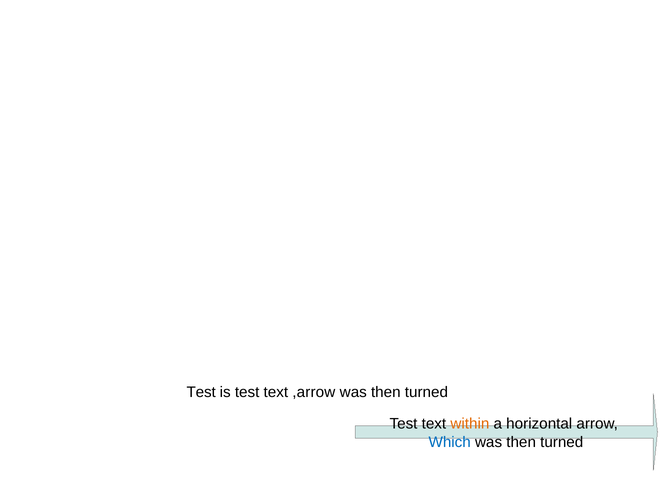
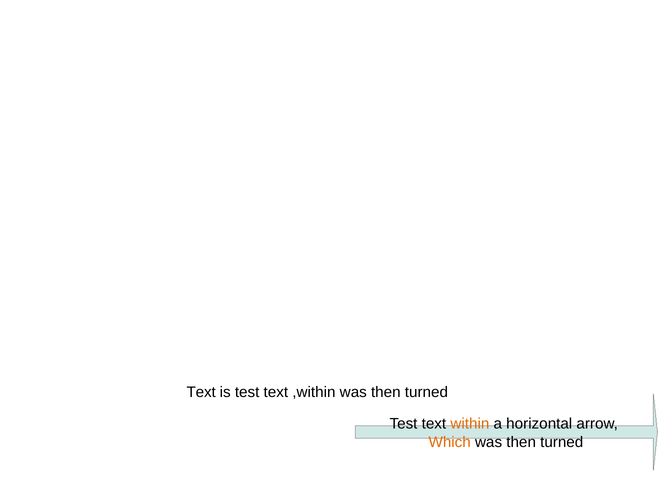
Test: Test -> Text (201, 392)
,arrow: ,arrow -> ,within (314, 392)
Which colour: blue -> orange (450, 442)
